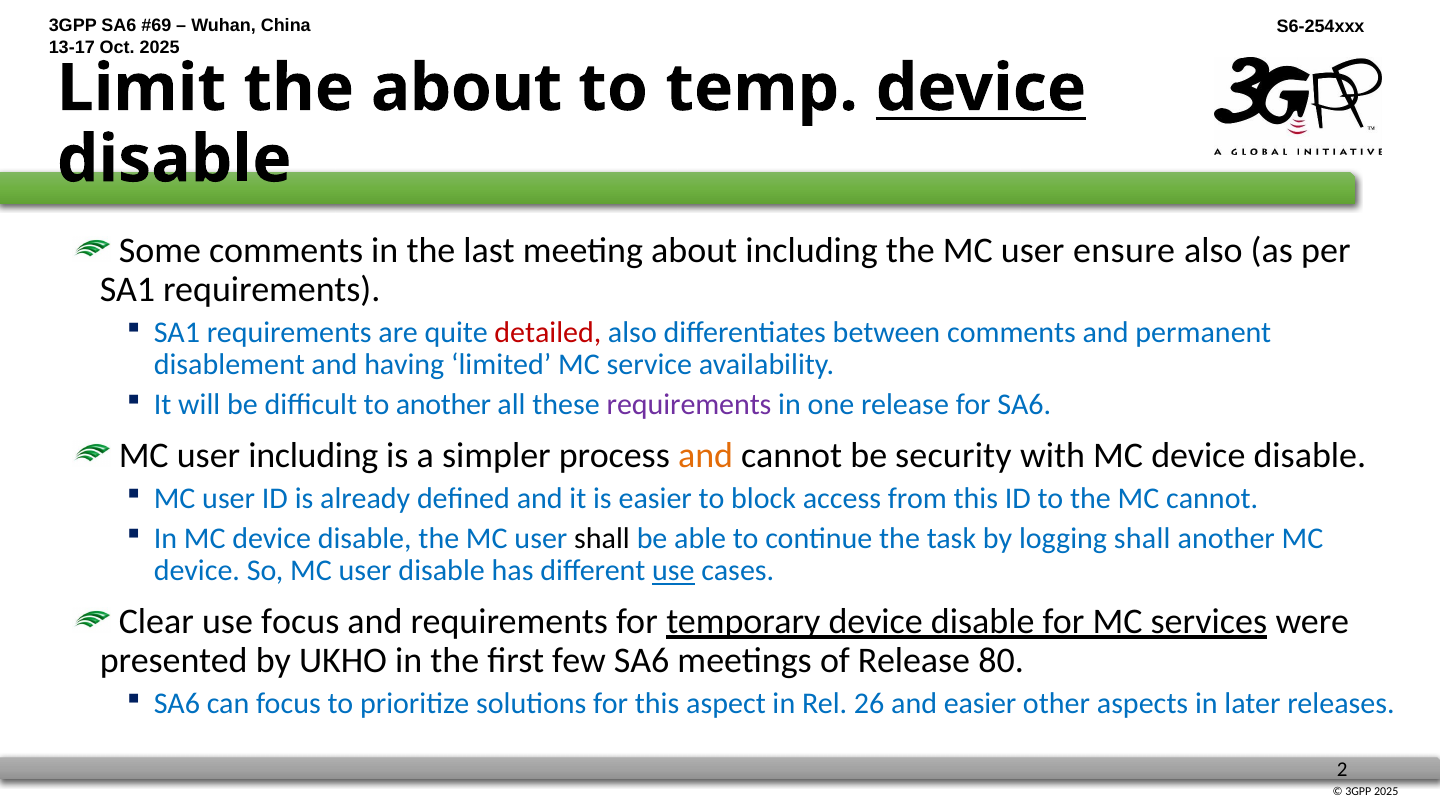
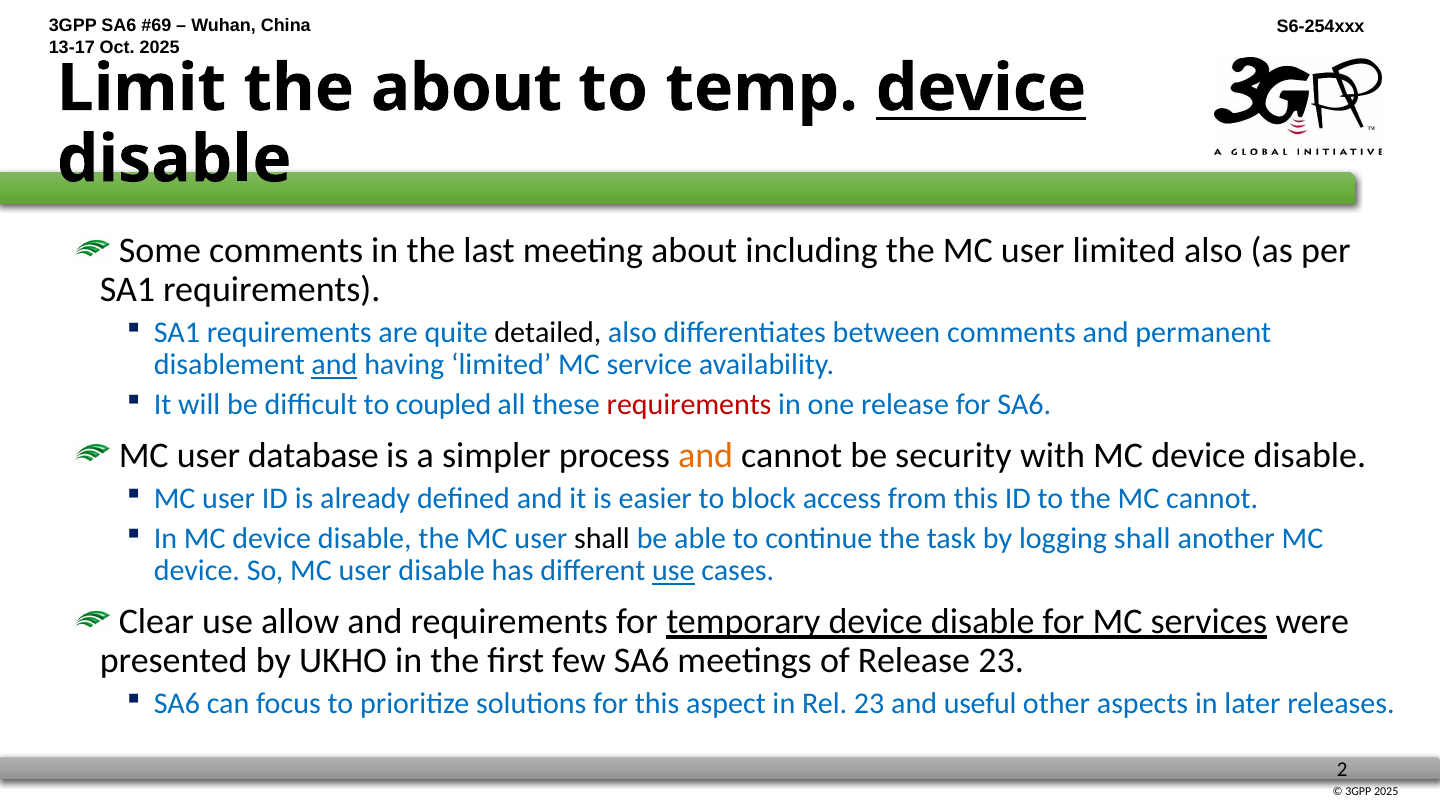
user ensure: ensure -> limited (1124, 251)
detailed colour: red -> black (548, 333)
and underline: none -> present (334, 365)
to another: another -> coupled (443, 405)
requirements colour: purple -> red (689, 405)
user including: including -> database (313, 456)
use focus: focus -> allow (300, 622)
Release 80: 80 -> 23 (1001, 660)
Rel 26: 26 -> 23 (869, 704)
and easier: easier -> useful (980, 704)
